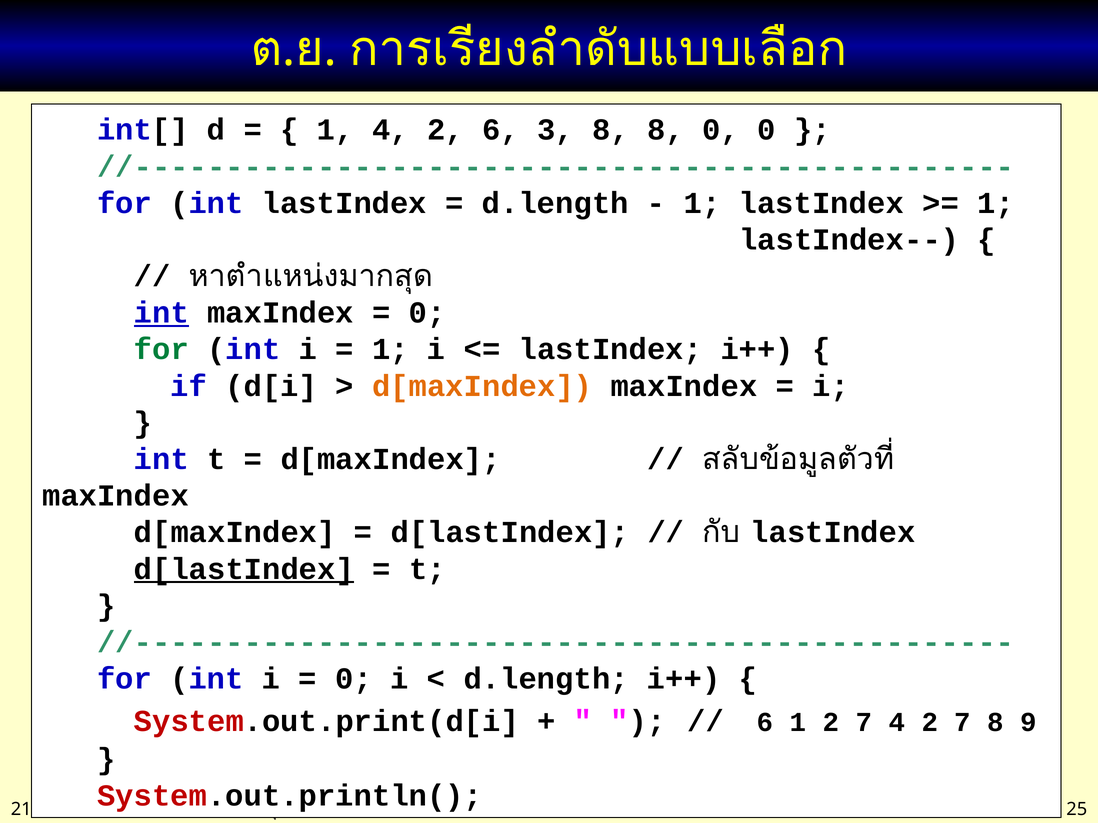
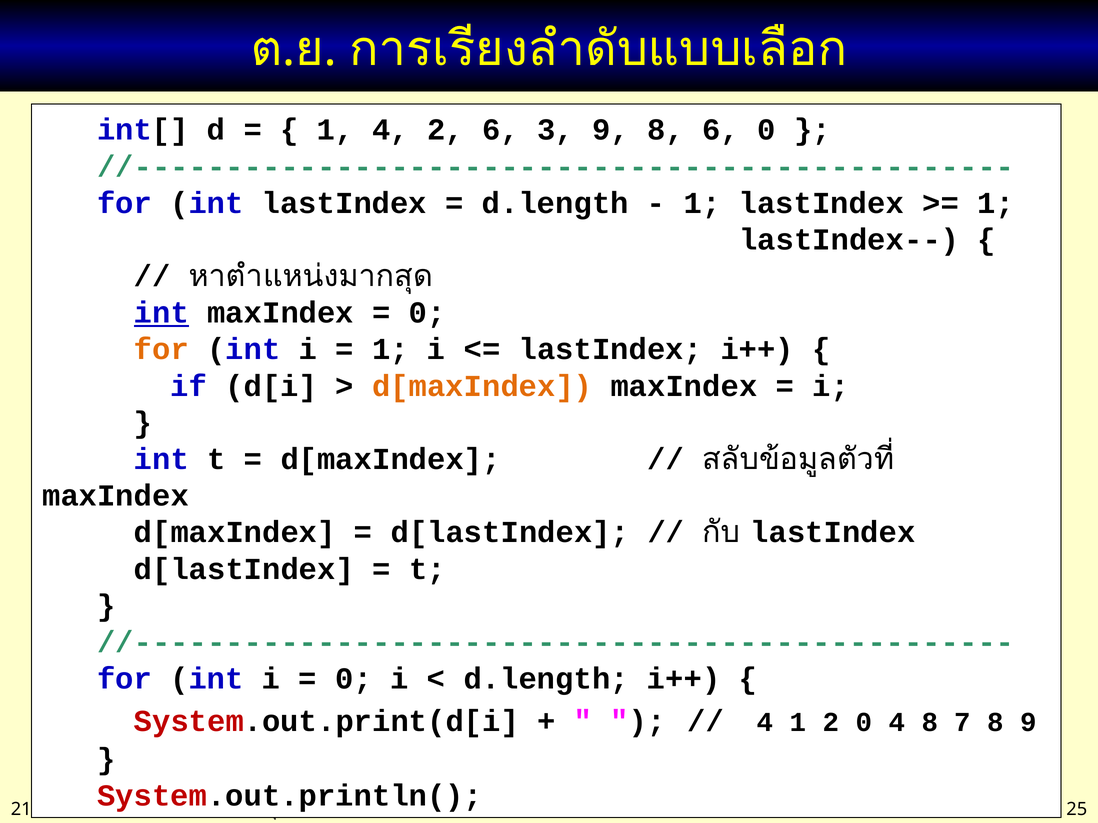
3 8: 8 -> 9 (611, 130)
8 0: 0 -> 6 (721, 130)
for colour: green -> orange (161, 350)
d[lastIndex underline: present -> none (244, 569)
6: 6 -> 4 (765, 723)
1 2 7: 7 -> 0 (864, 723)
2: 2 -> 8 (930, 723)
